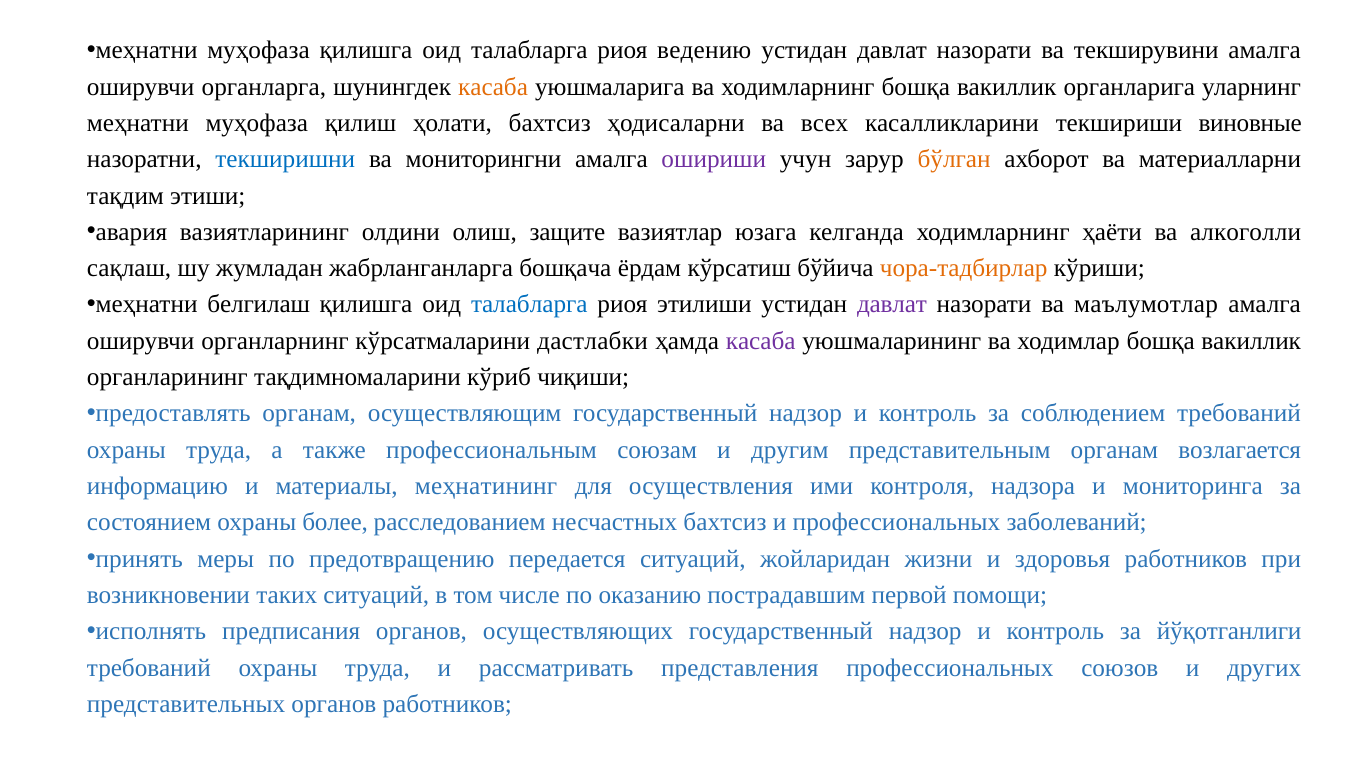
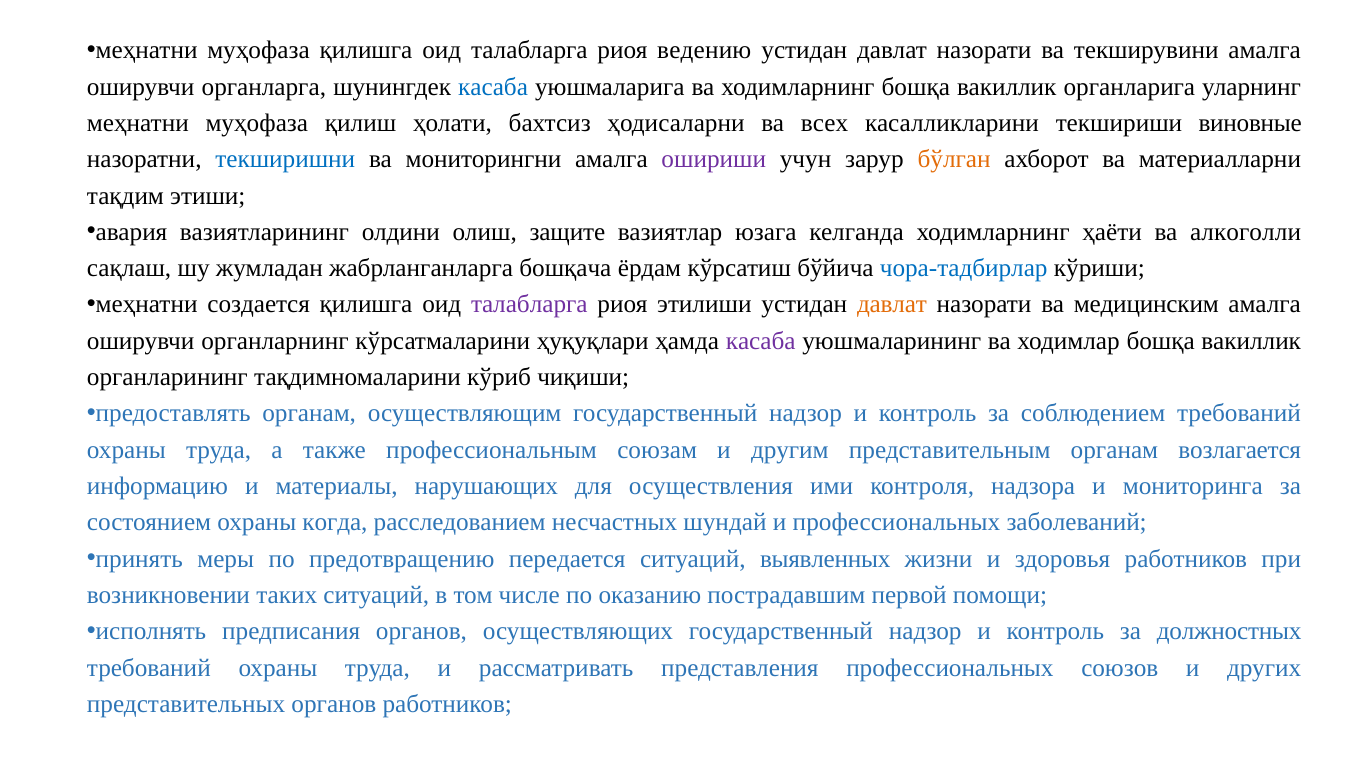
касаба colour: orange -> blue (493, 87)
чора-тадбирлар colour: orange -> blue (964, 268)
белгилаш: белгилаш -> создается (259, 305)
талабларга colour: blue -> purple (529, 305)
давлат colour: purple -> orange (892, 305)
маълумотлар: маълумотлар -> медицинским (1146, 305)
дастлабки: дастлабки -> ҳуқуқлари (593, 341)
меҳнатининг: меҳнатининг -> нарушающих (486, 486)
более: более -> когда (335, 523)
несчастных бахтсиз: бахтсиз -> шундай (725, 523)
жойларидан: жойларидан -> выявленных (825, 559)
йўқотганлиги: йўқотганлиги -> должностных (1229, 632)
